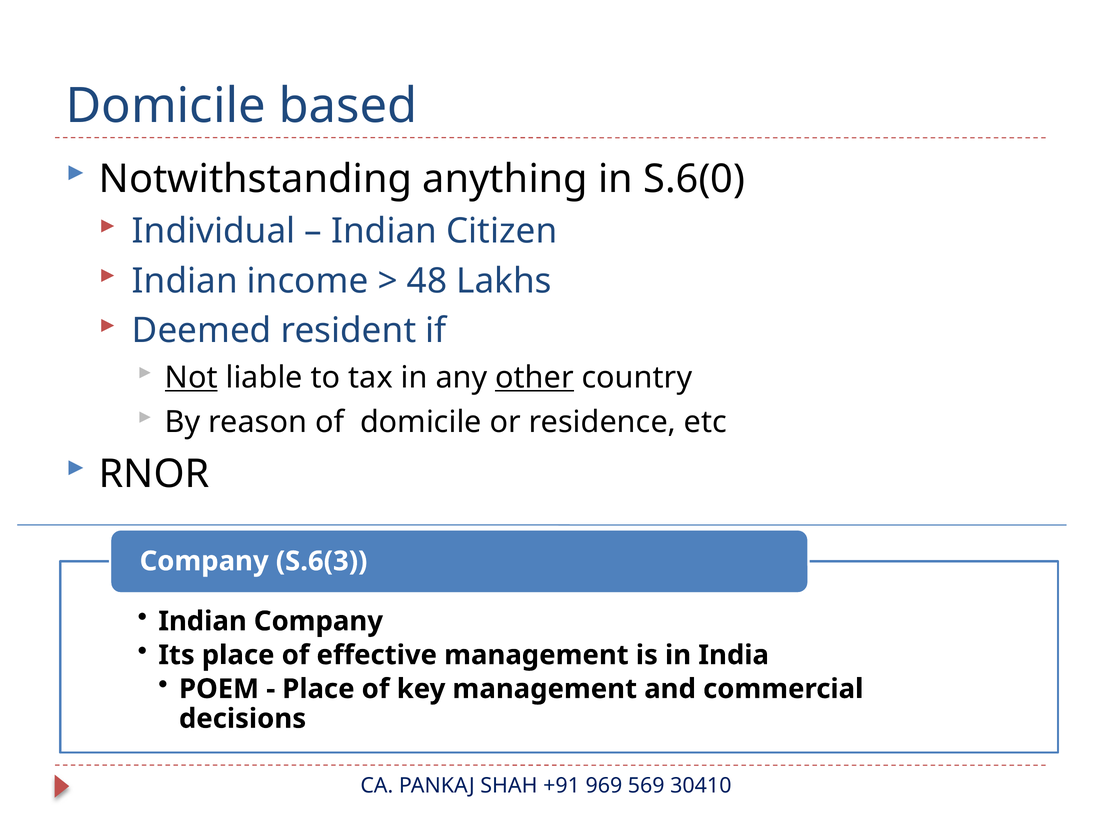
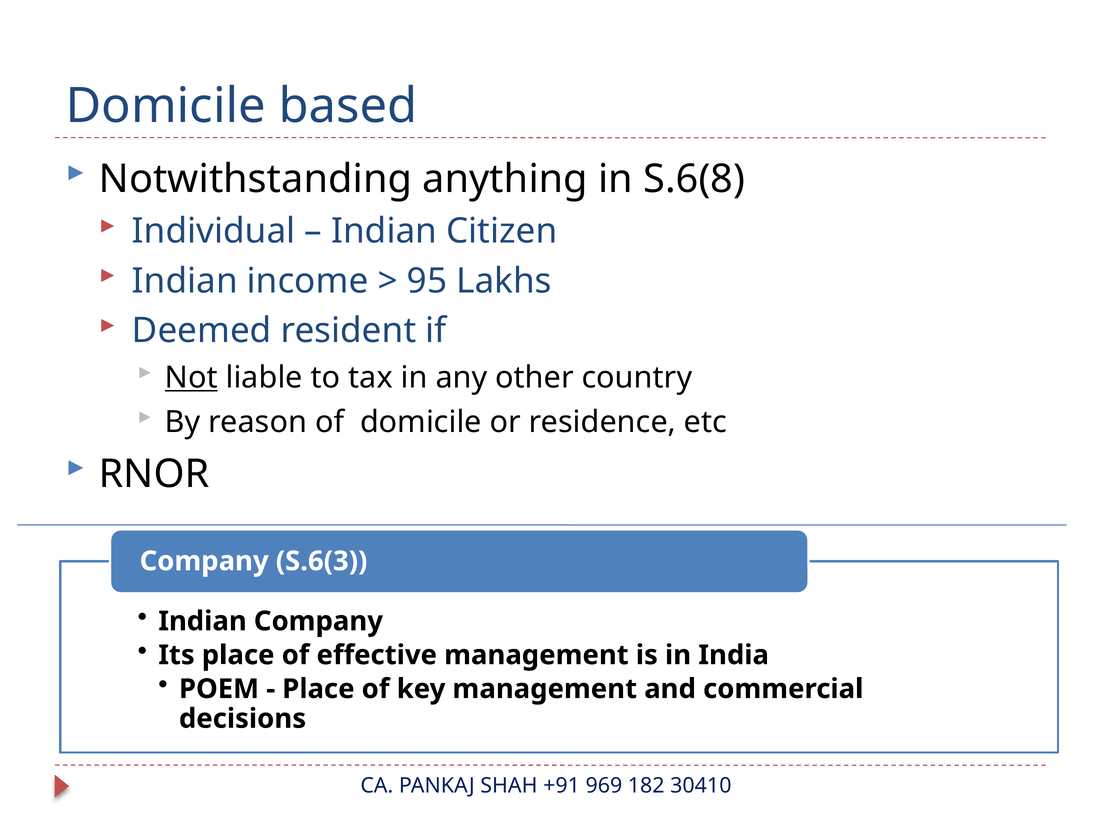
S.6(0: S.6(0 -> S.6(8 (694, 179)
48: 48 -> 95 (427, 281)
other underline: present -> none (534, 377)
569: 569 -> 182 (646, 785)
